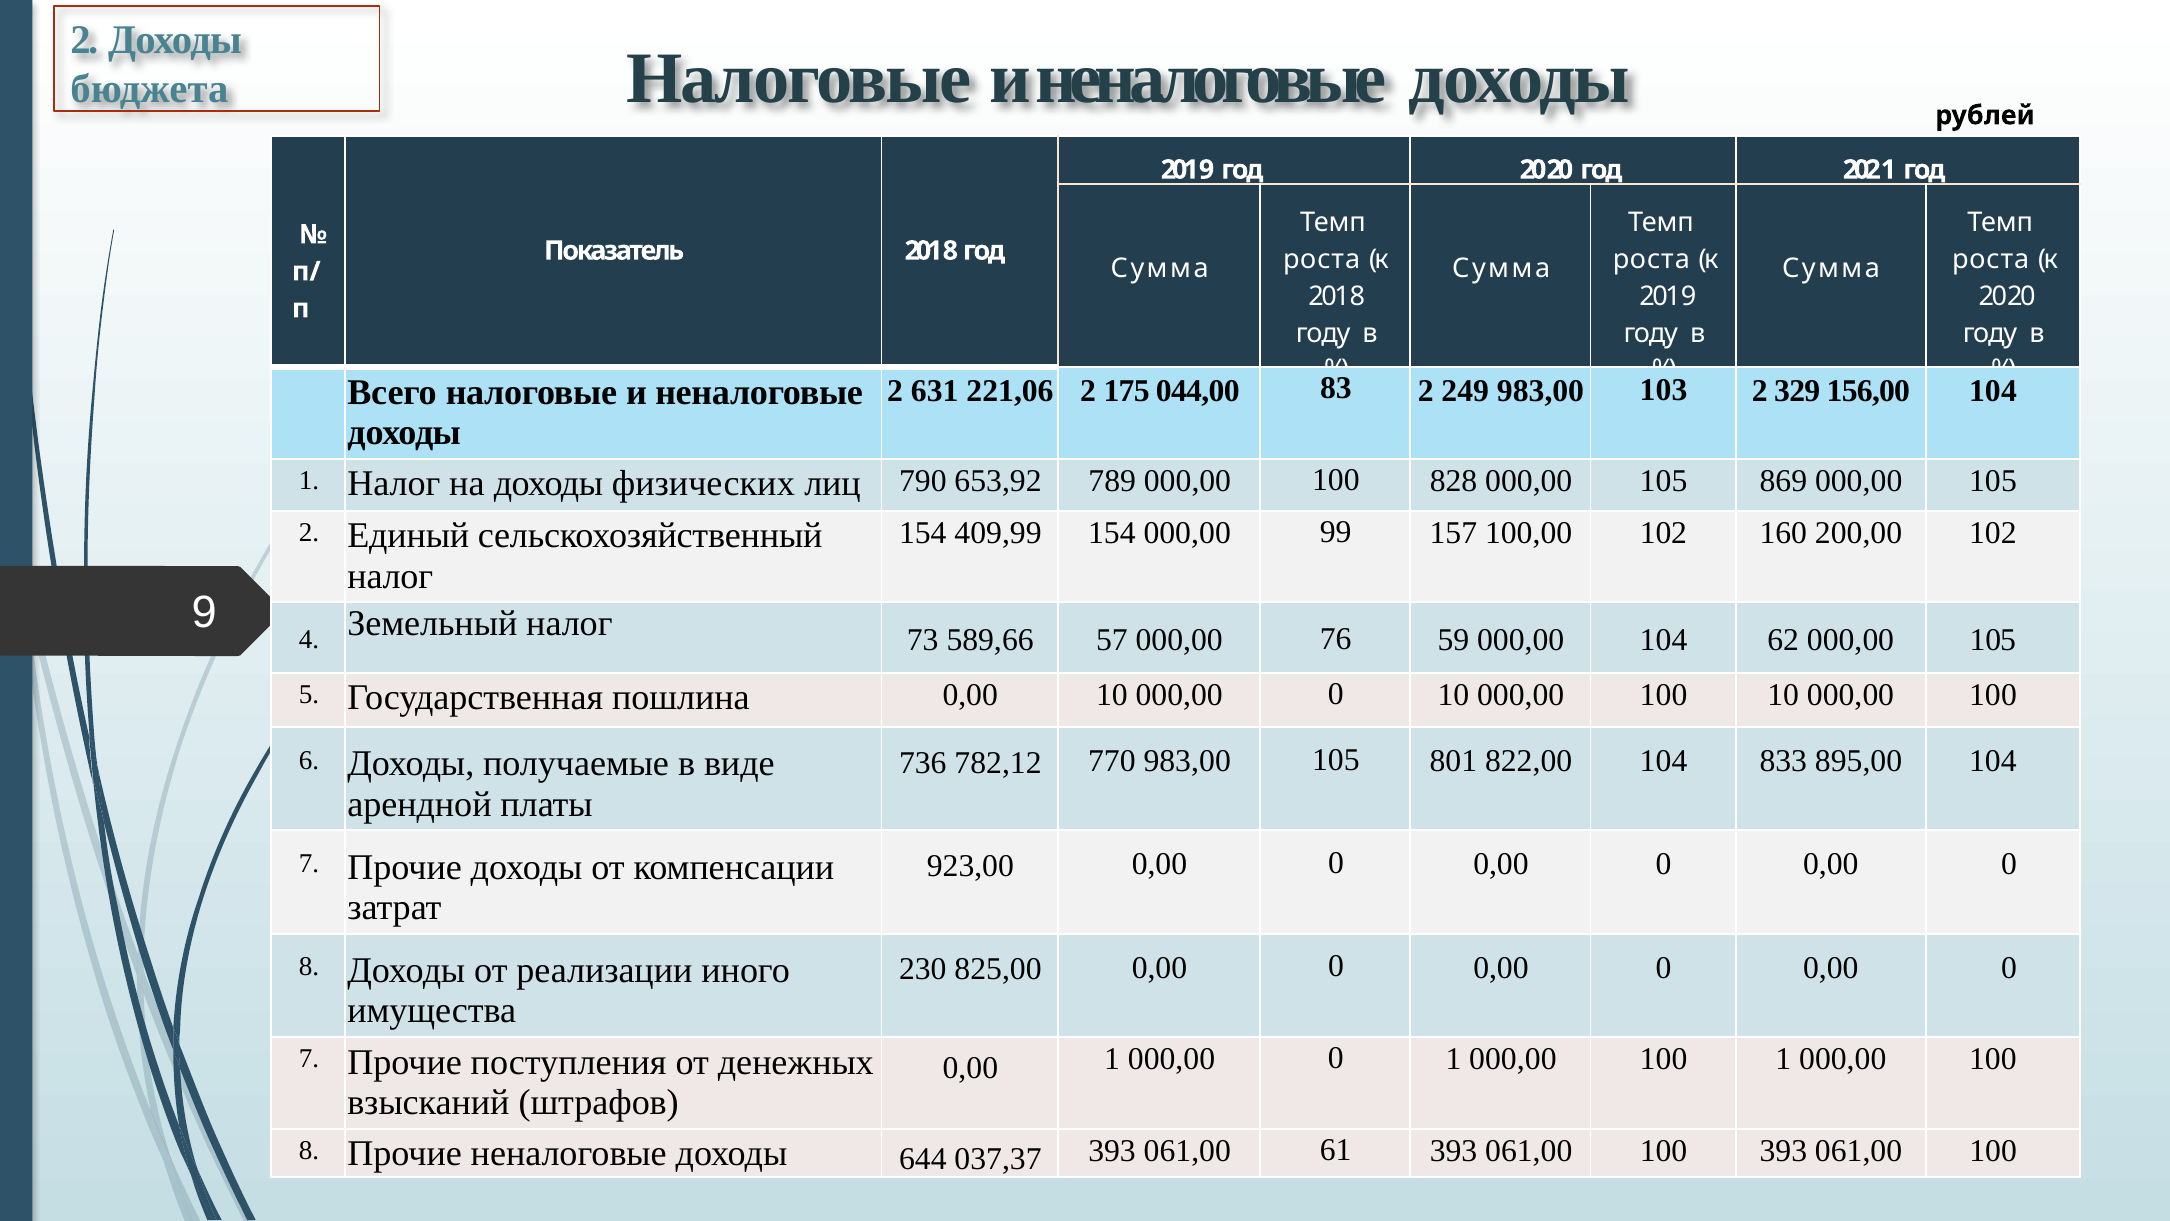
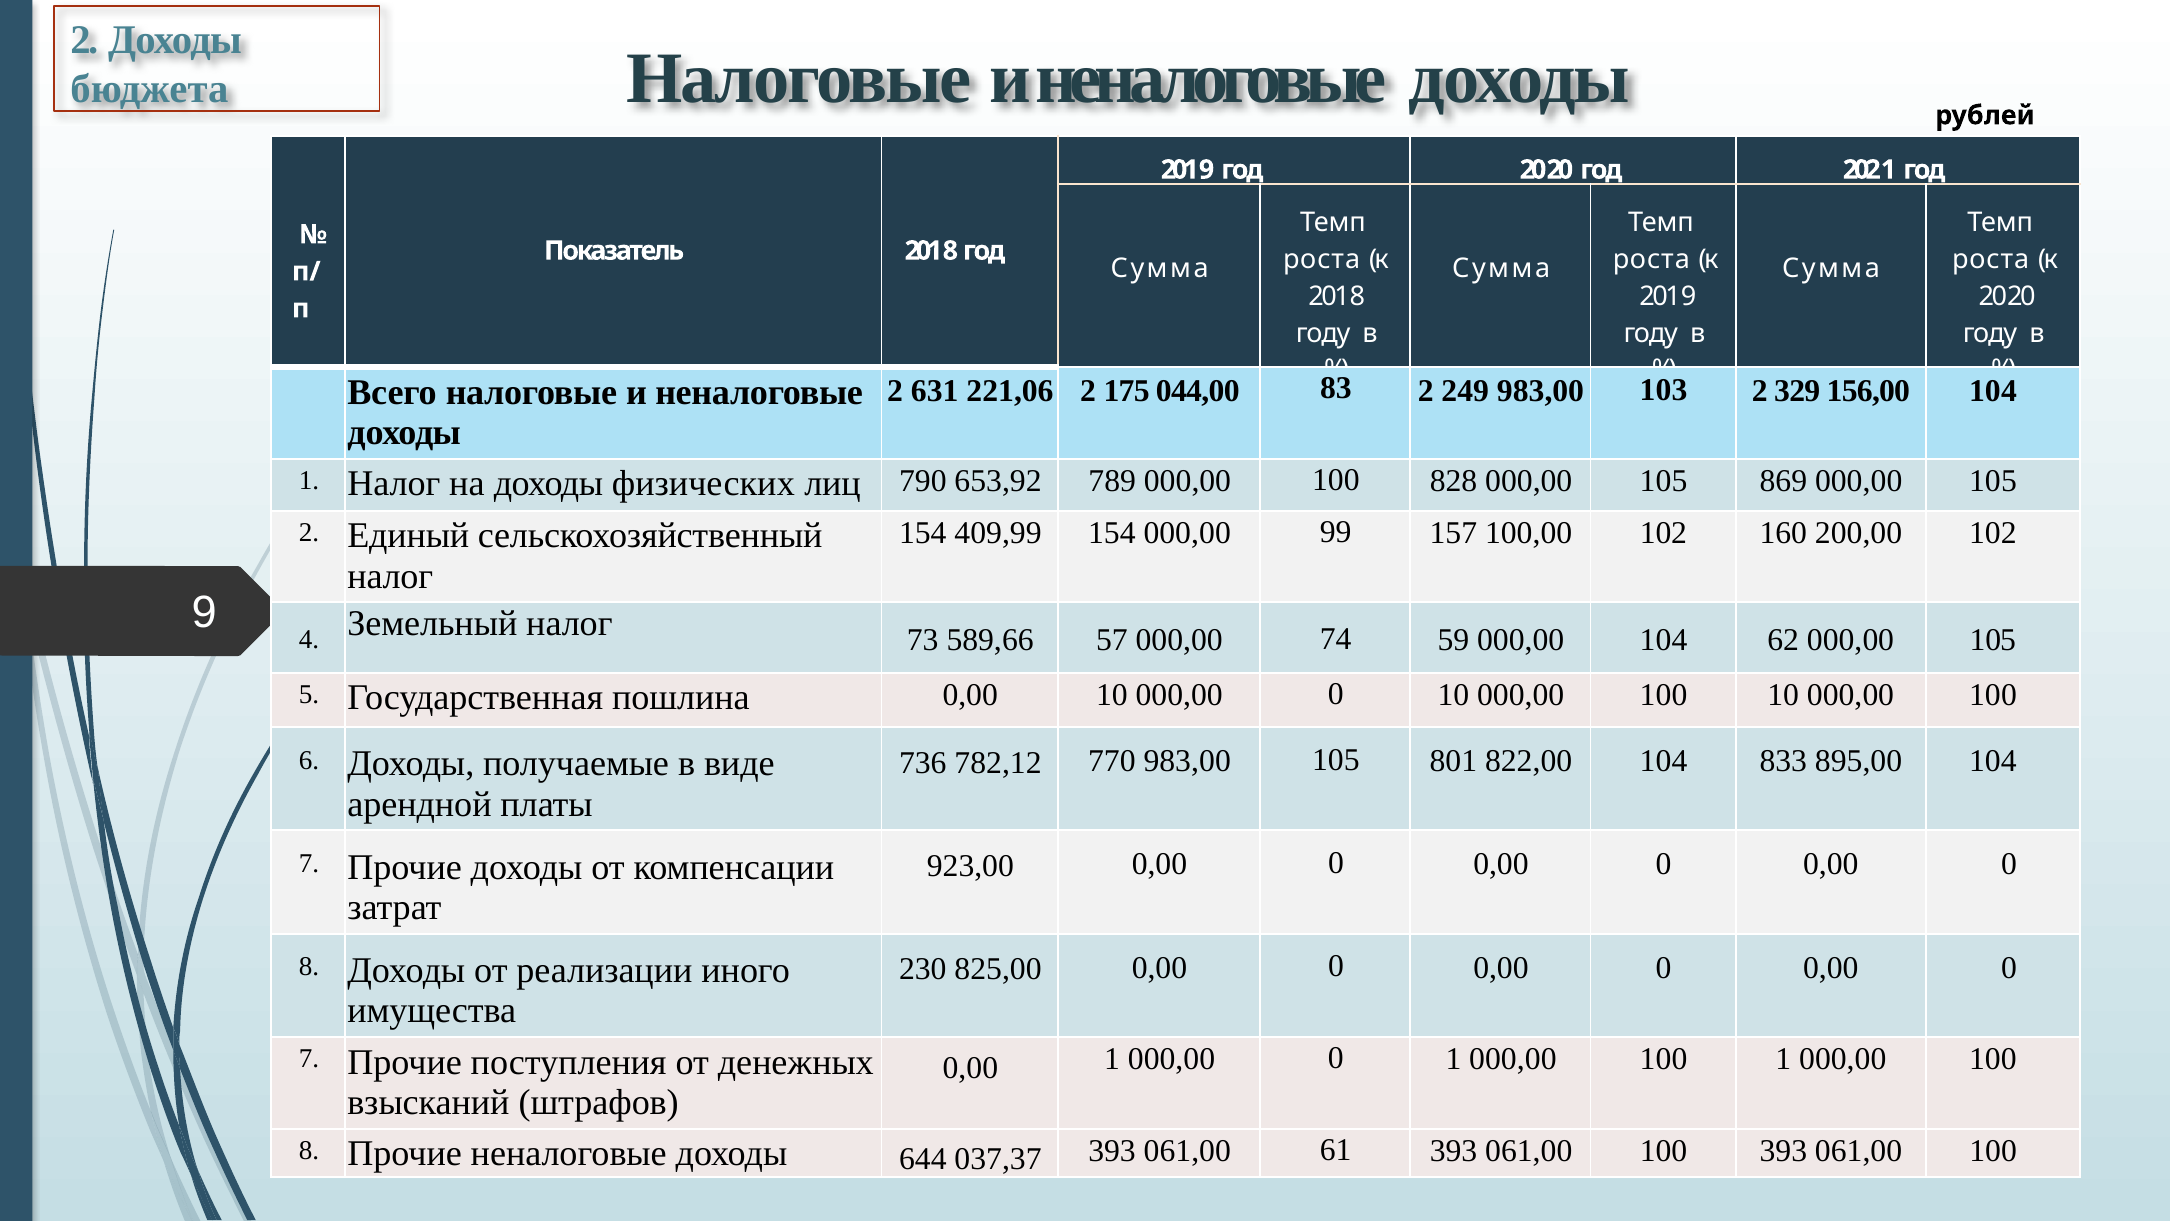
76: 76 -> 74 (1336, 639)
